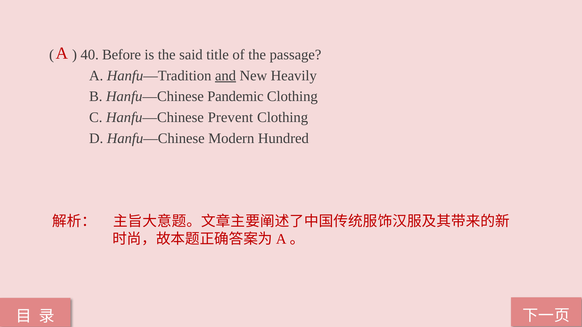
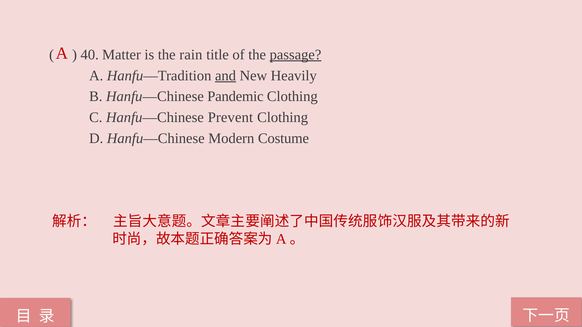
Before: Before -> Matter (121, 55)
said: said -> rain (191, 55)
passage underline: none -> present (295, 55)
Hundred: Hundred -> Costume (283, 139)
